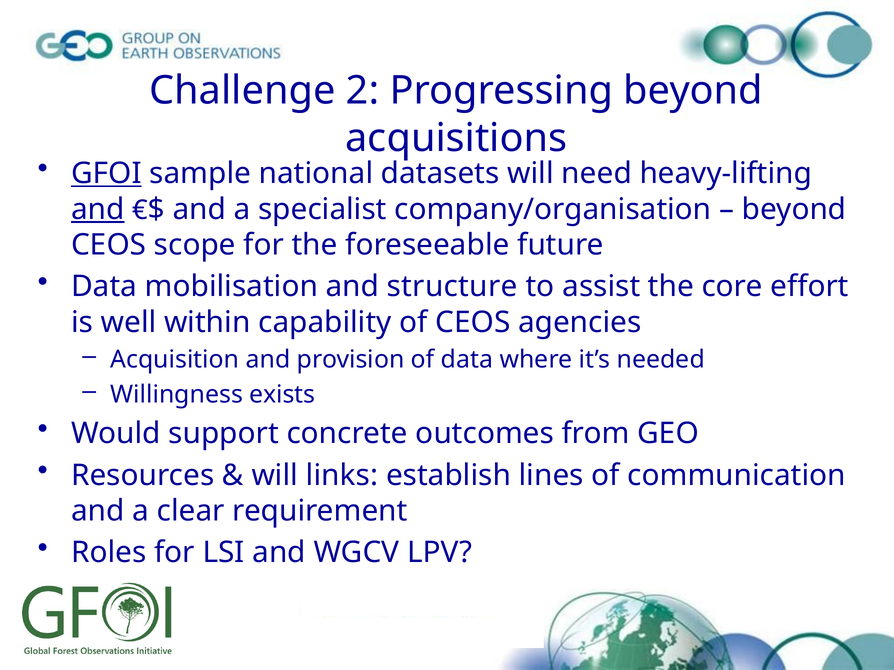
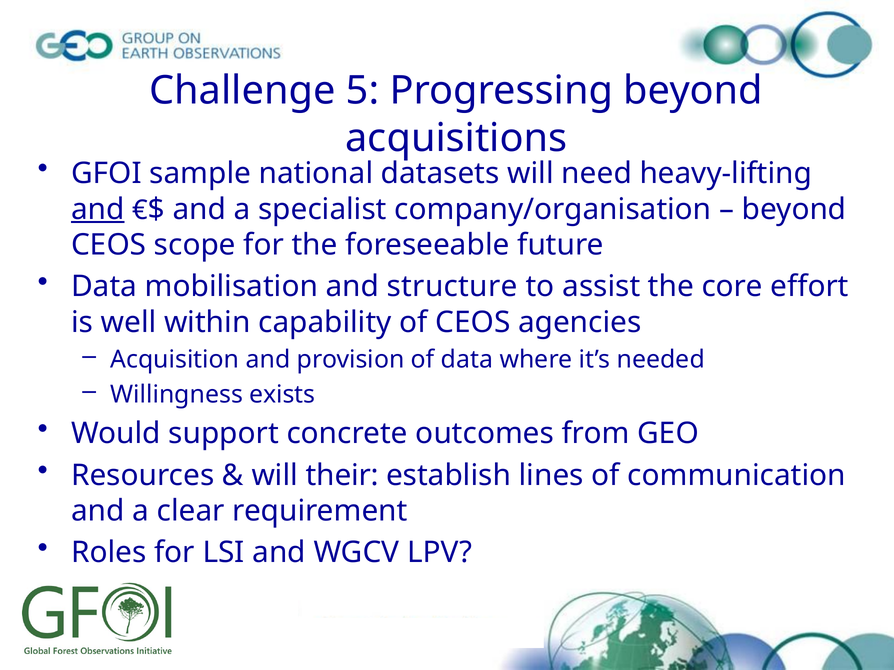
2: 2 -> 5 (363, 91)
GFOI underline: present -> none (106, 174)
links: links -> their (342, 476)
